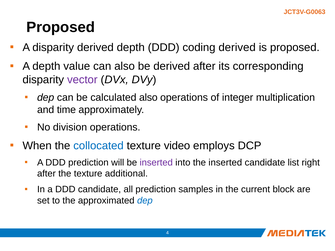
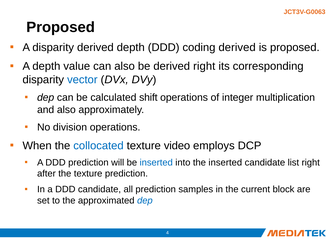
derived after: after -> right (204, 66)
vector colour: purple -> blue (82, 80)
calculated also: also -> shift (148, 98)
and time: time -> also (66, 110)
inserted colour: purple -> blue (156, 163)
texture additional: additional -> prediction (126, 174)
